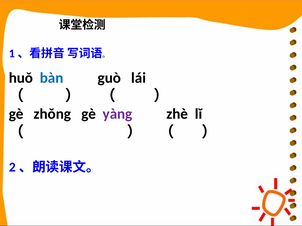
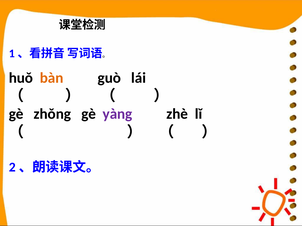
bàn colour: blue -> orange (52, 78)
